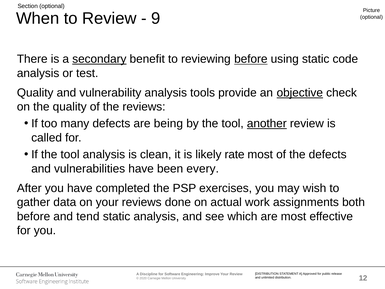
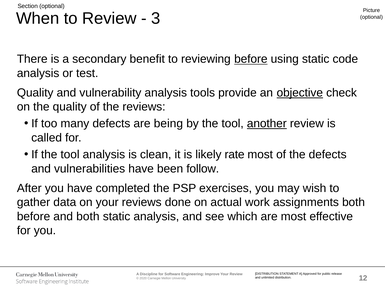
9: 9 -> 3 (156, 18)
secondary underline: present -> none (99, 59)
every: every -> follow (203, 169)
and tend: tend -> both (88, 216)
